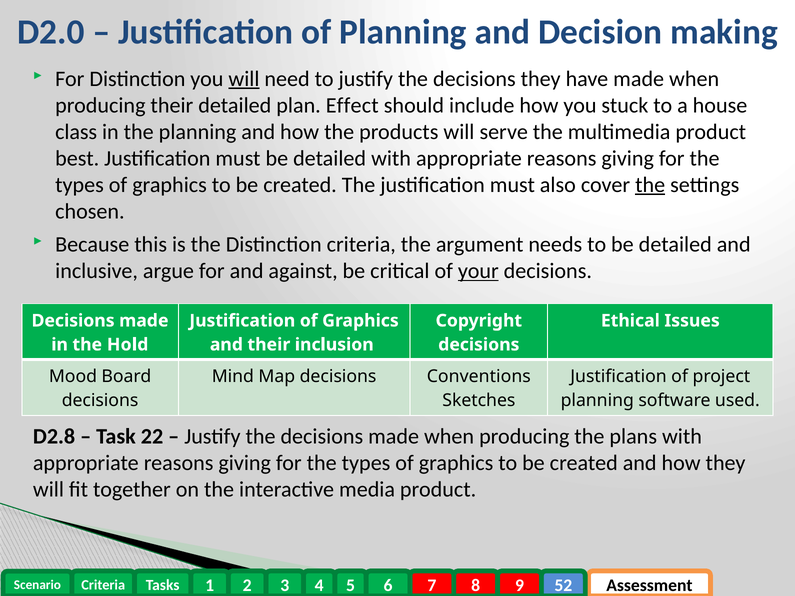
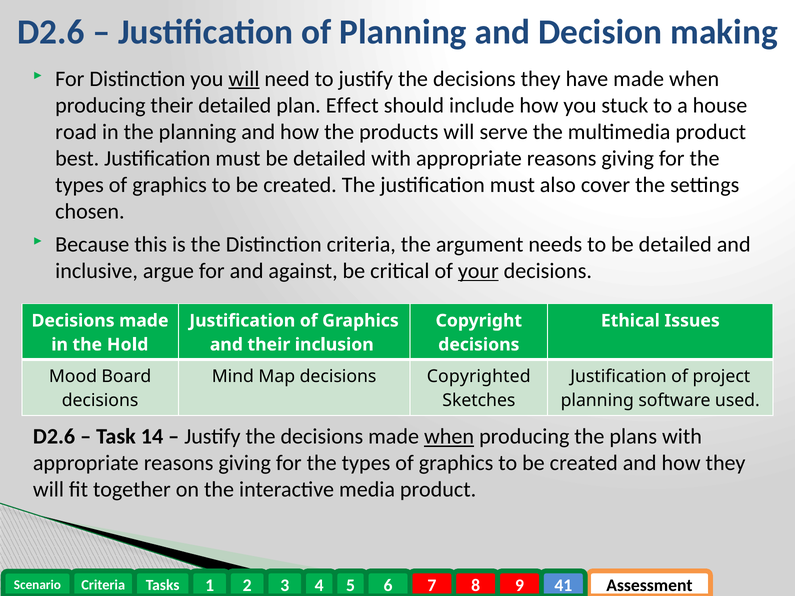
D2.0: D2.0 -> D2.6 (51, 32)
class: class -> road (76, 132)
the underline: present -> none (650, 185)
Conventions: Conventions -> Copyrighted (479, 377)
D2.8: D2.8 -> D2.6 (54, 437)
22: 22 -> 14 (152, 437)
when underline: none -> present (449, 437)
52: 52 -> 41 (563, 586)
